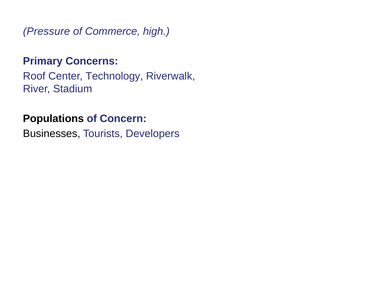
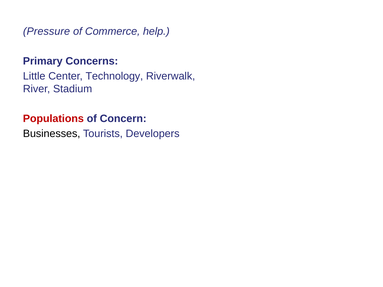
high: high -> help (156, 31)
Roof: Roof -> Little (34, 76)
Populations colour: black -> red (53, 119)
